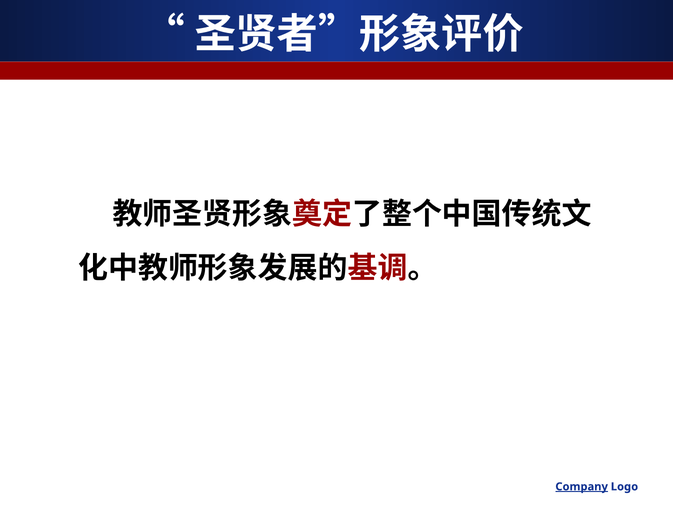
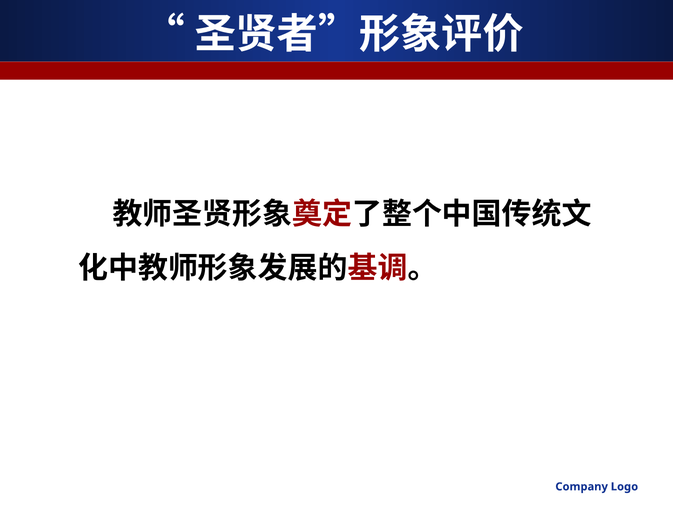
Company underline: present -> none (582, 486)
